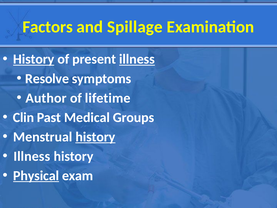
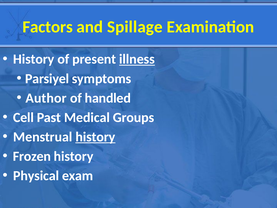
History underline: present -> none (34, 59)
Resolve: Resolve -> Parsiyel (47, 79)
lifetime: lifetime -> handled (108, 98)
Clin: Clin -> Cell (24, 117)
Illness: Illness -> Frozen (32, 156)
Physical underline: present -> none (36, 175)
